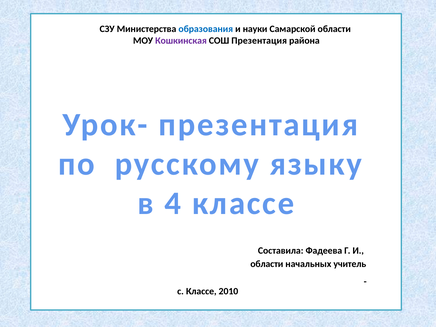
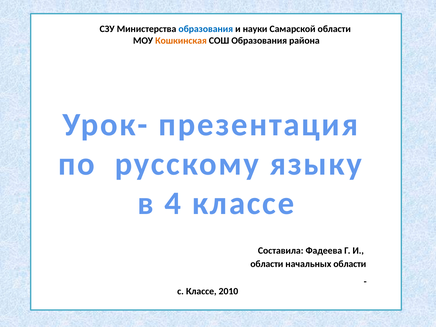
Кошкинская colour: purple -> orange (181, 41)
СОШ Презентация: Презентация -> Образования (259, 41)
начальных учитель: учитель -> области (350, 264)
